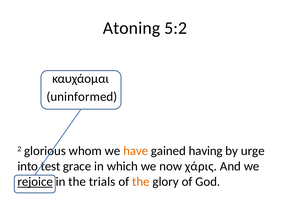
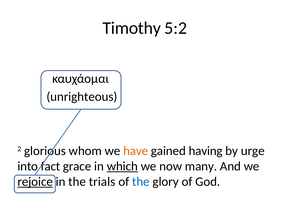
Atoning: Atoning -> Timothy (132, 28)
uninformed: uninformed -> unrighteous (82, 97)
test: test -> fact (51, 167)
which underline: none -> present (122, 167)
χάρις: χάρις -> many (201, 167)
the colour: orange -> blue (141, 182)
